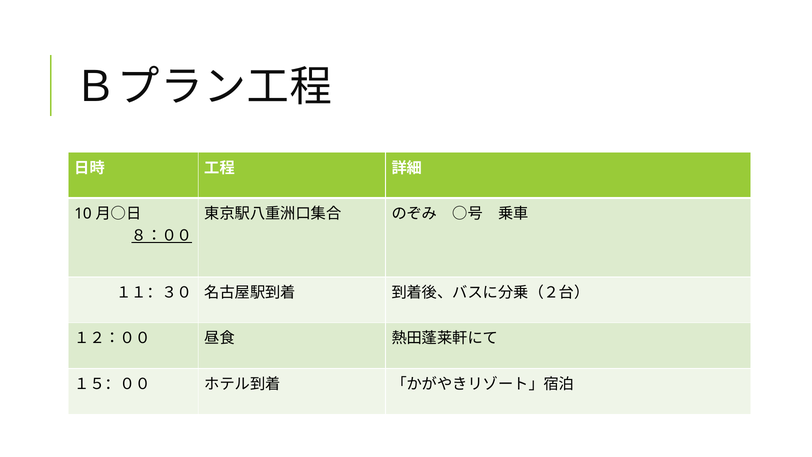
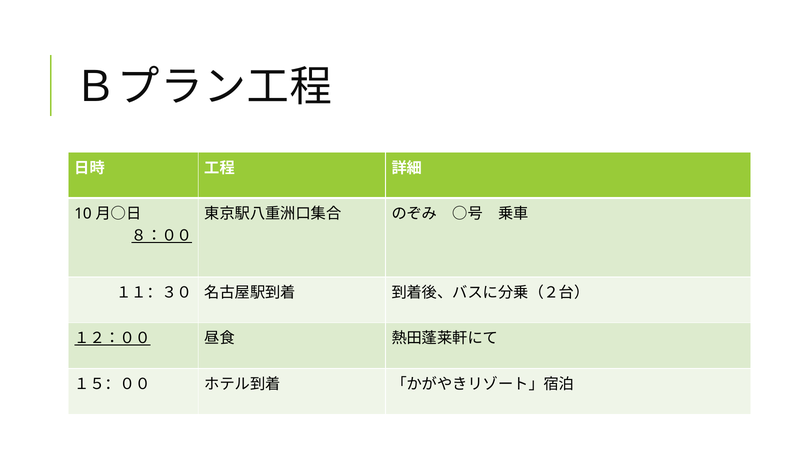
１２：００ underline: none -> present (112, 338)
